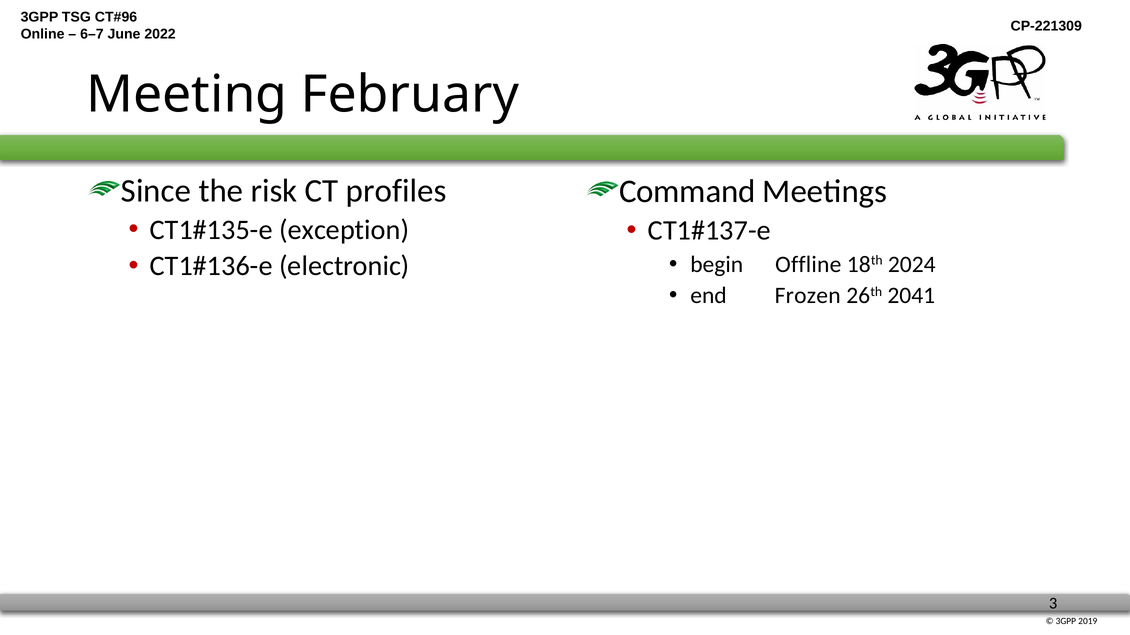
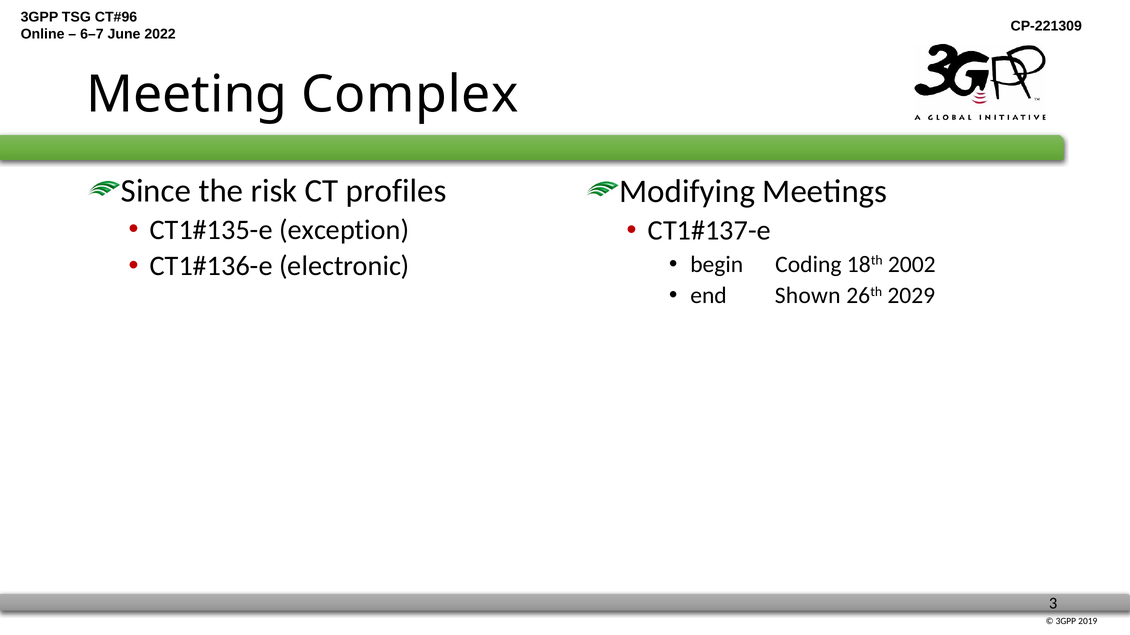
February: February -> Complex (410, 95)
Command: Command -> Modifying (687, 192)
Offline: Offline -> Coding (808, 265)
2024: 2024 -> 2002 (912, 265)
Frozen: Frozen -> Shown (808, 296)
2041: 2041 -> 2029 (911, 296)
